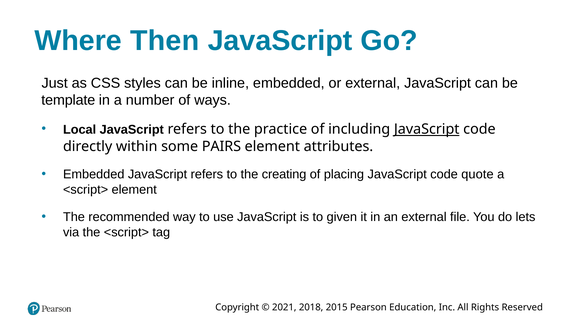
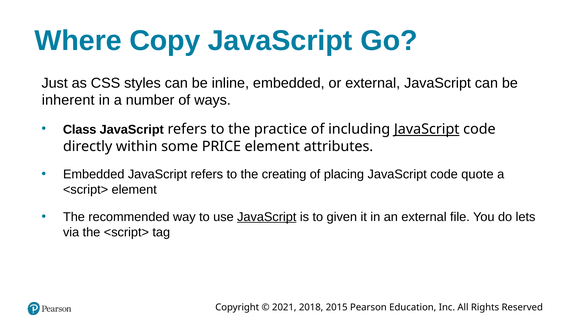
Then: Then -> Copy (165, 41)
template: template -> inherent (68, 100)
Local: Local -> Class (80, 130)
PAIRS: PAIRS -> PRICE (221, 147)
JavaScript underline: none -> present (267, 217)
